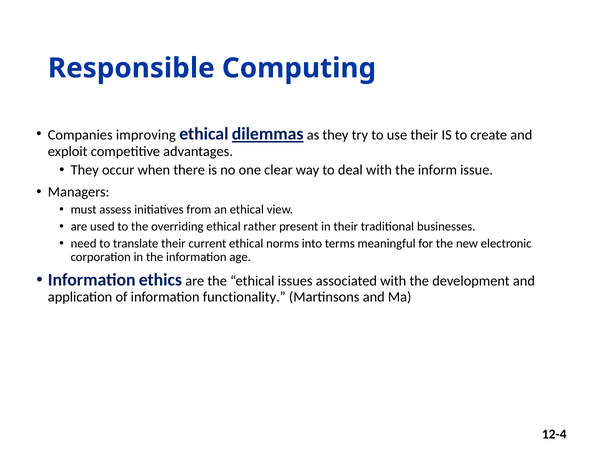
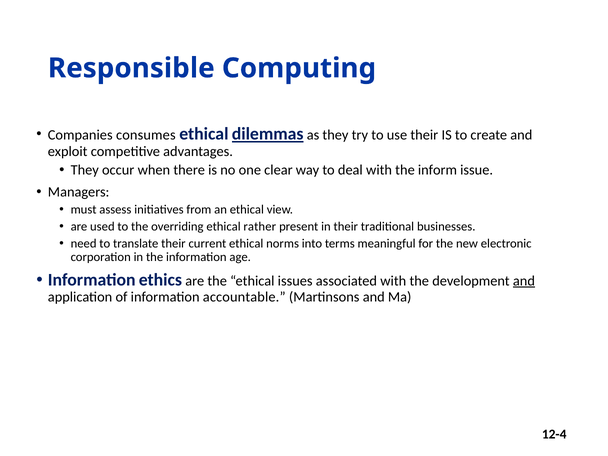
improving: improving -> consumes (146, 135)
and underline: none -> present (524, 281)
functionality: functionality -> accountable (244, 297)
